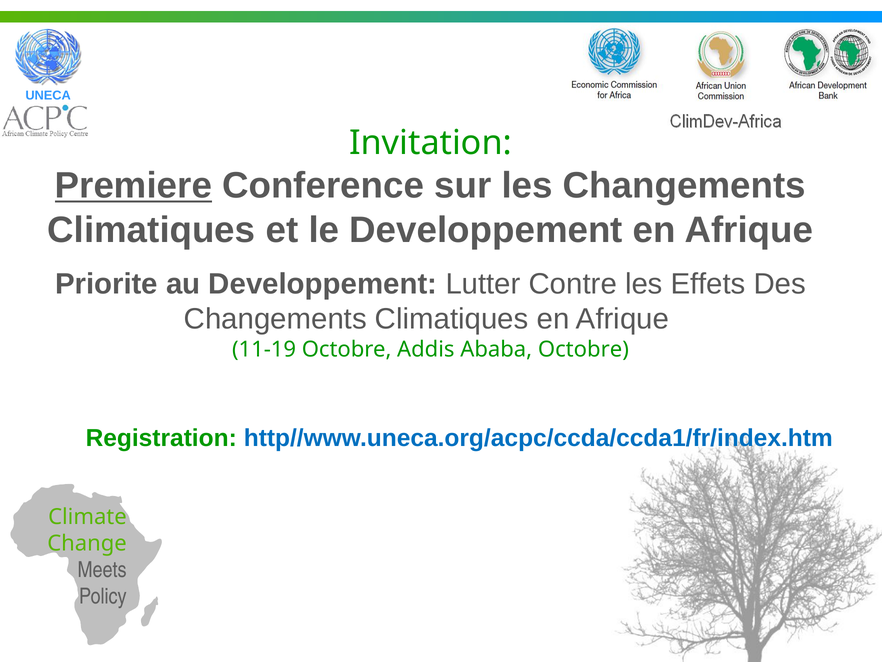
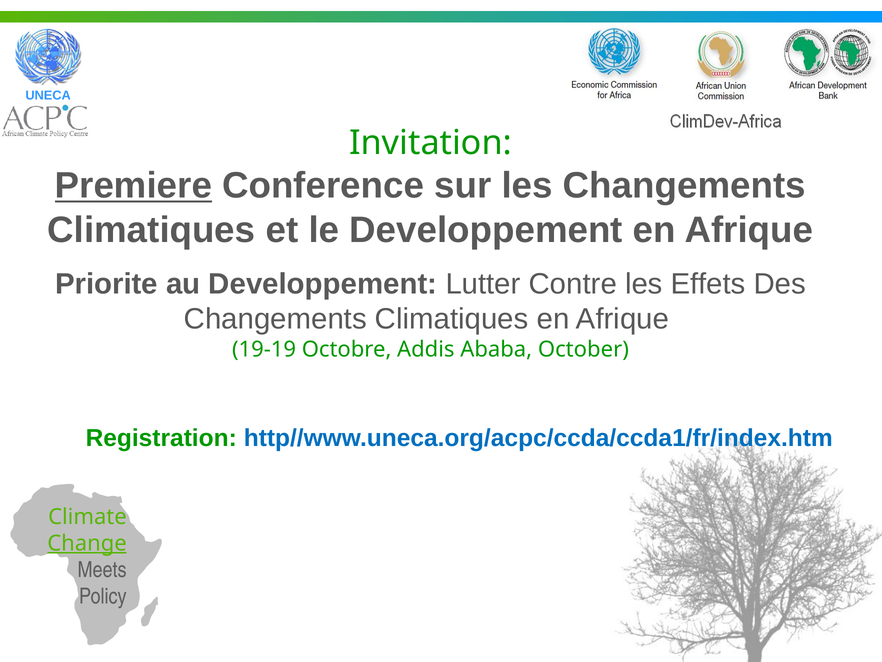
11-19: 11-19 -> 19-19 (264, 349)
Ababa Octobre: Octobre -> October (583, 349)
Change underline: none -> present (87, 543)
